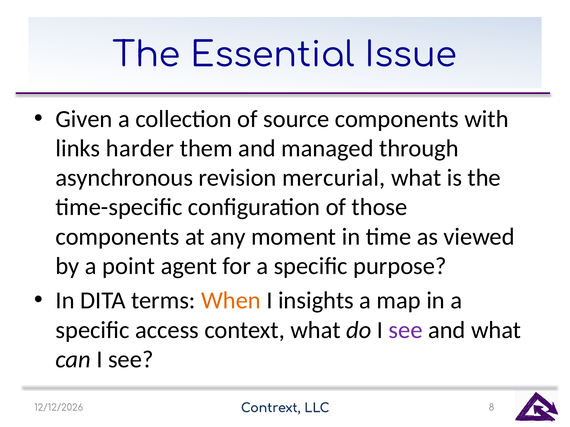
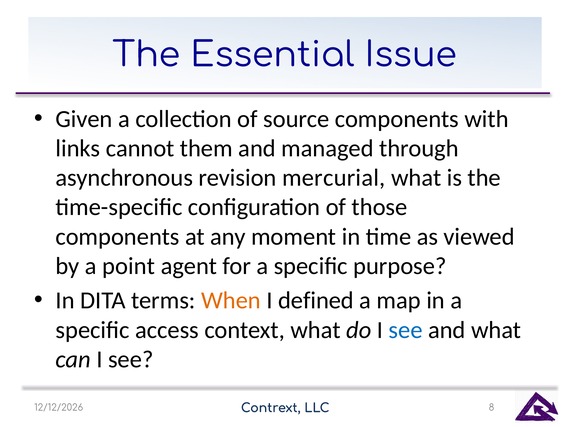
harder: harder -> cannot (140, 149)
insights: insights -> defined (316, 301)
see colour: purple -> blue (406, 330)
